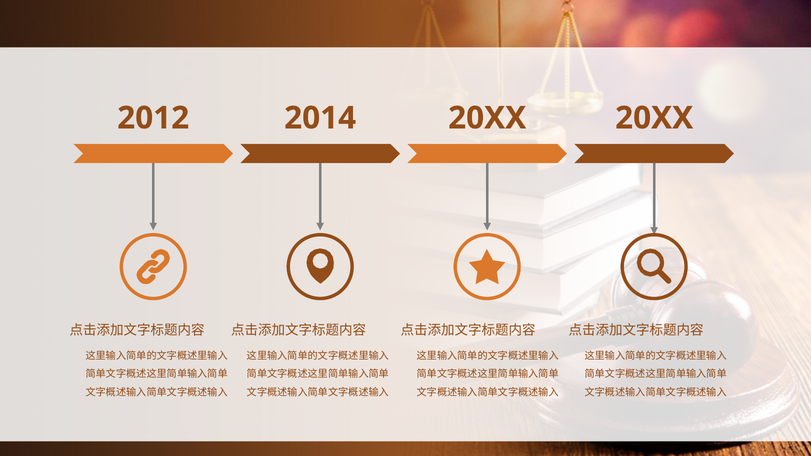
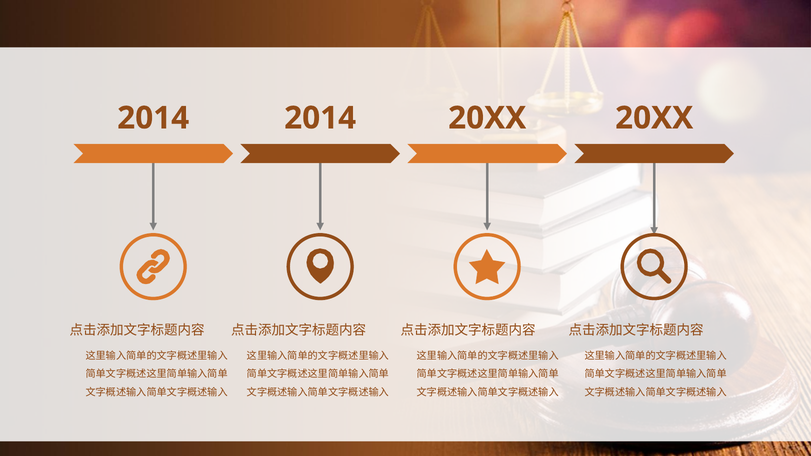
2012: 2012 -> 2014 (153, 118)
